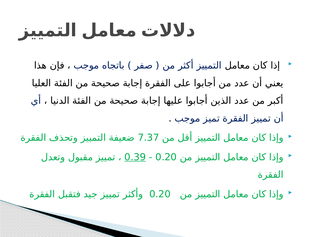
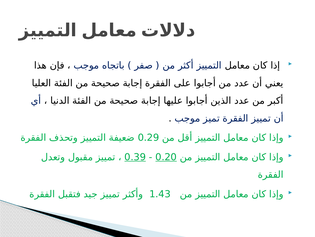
7.37: 7.37 -> 0.29 (149, 137)
0.20 underline: none -> present (166, 157)
0.20: 0.20 -> 1.43 (160, 193)
